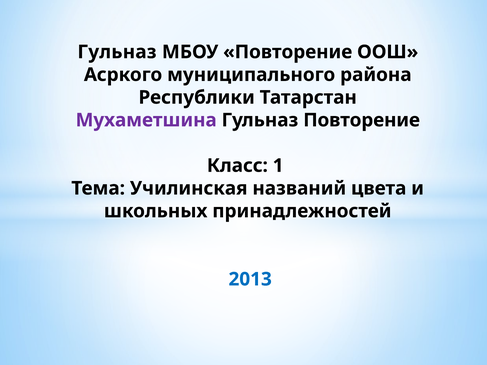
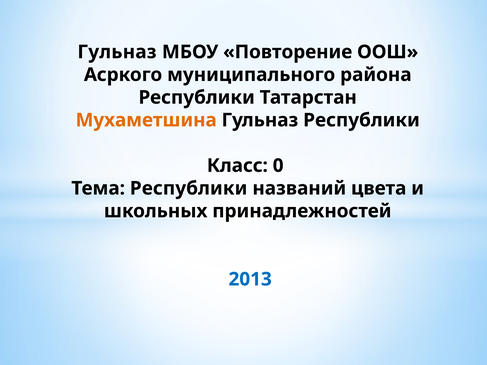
Мухаметшина colour: purple -> orange (146, 120)
Гульназ Повторение: Повторение -> Республики (362, 120)
1: 1 -> 0 (278, 166)
Тема Училинская: Училинская -> Республики (189, 188)
